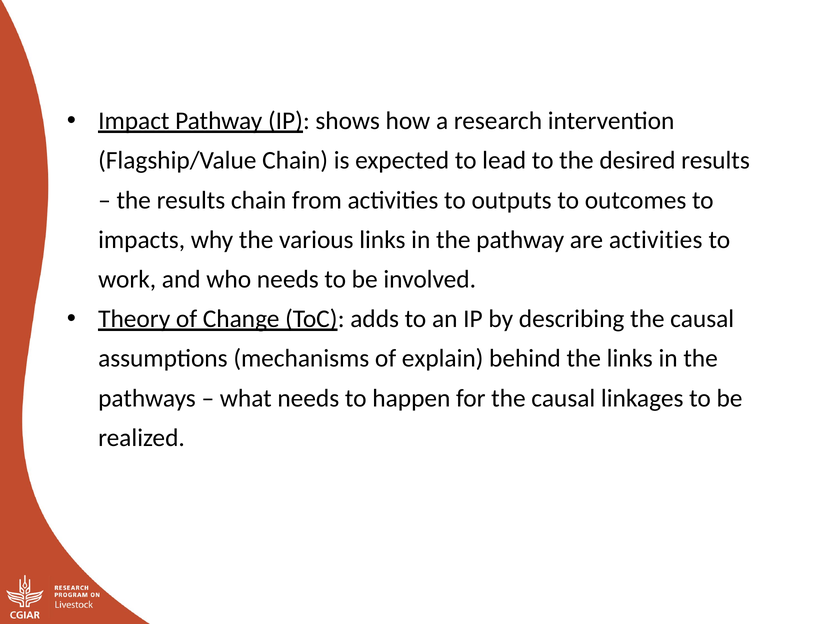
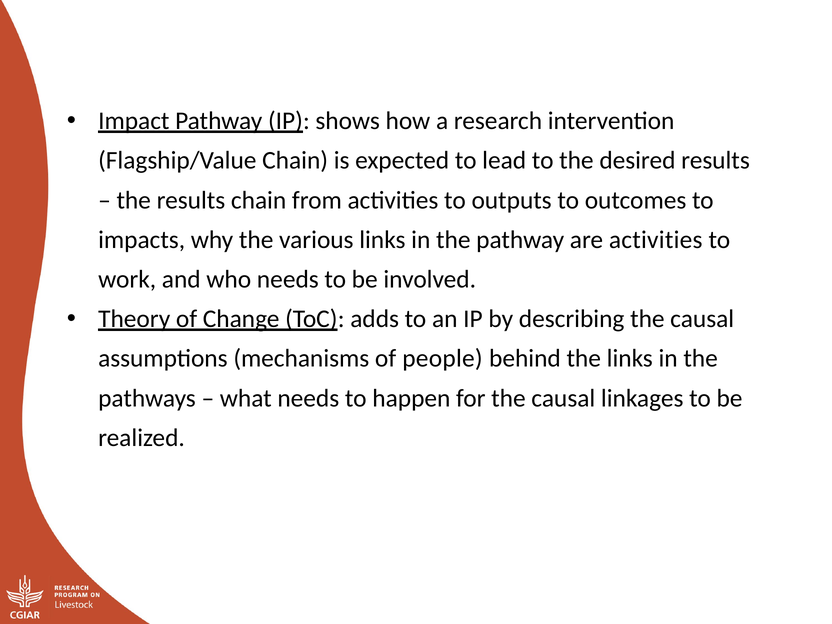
explain: explain -> people (442, 359)
